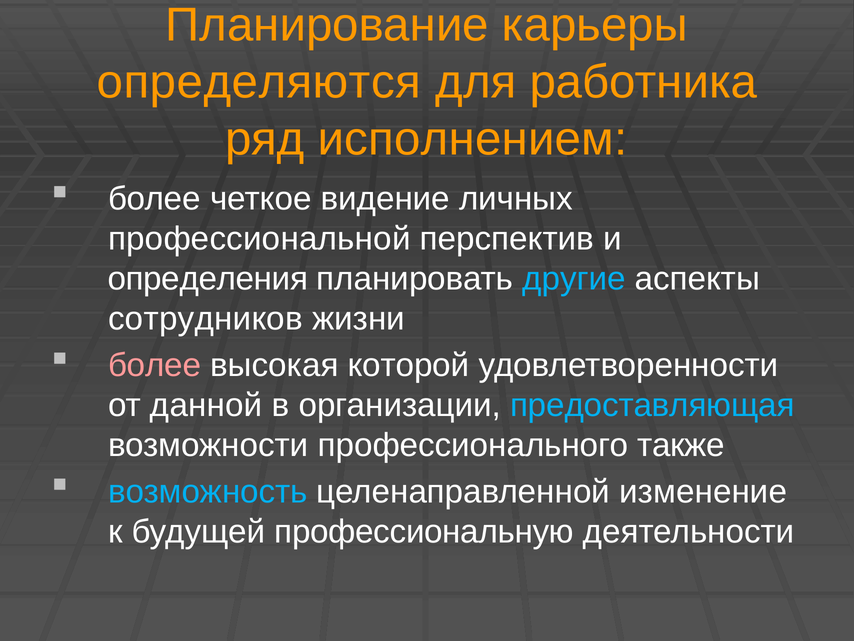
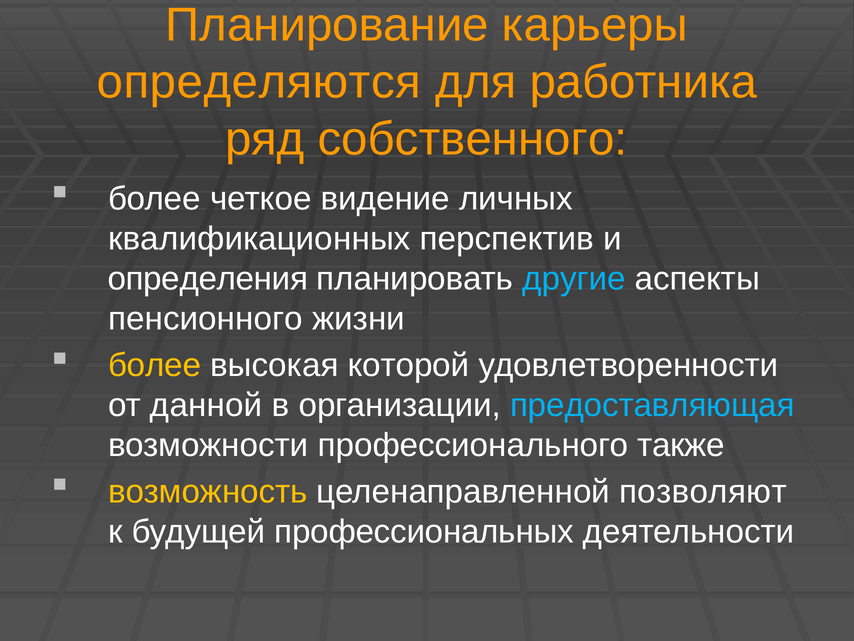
исполнением: исполнением -> собственного (473, 139)
профессиональной: профессиональной -> квалификационных (259, 239)
сотрудников: сотрудников -> пенсионного (205, 318)
более colour: pink -> yellow (155, 365)
возможность colour: light blue -> yellow (208, 491)
изменение: изменение -> позволяют (703, 491)
профессиональную: профессиональную -> профессиональных (424, 531)
